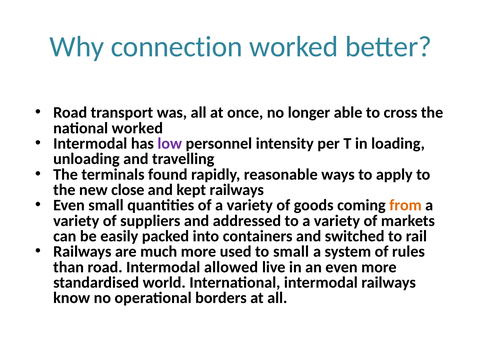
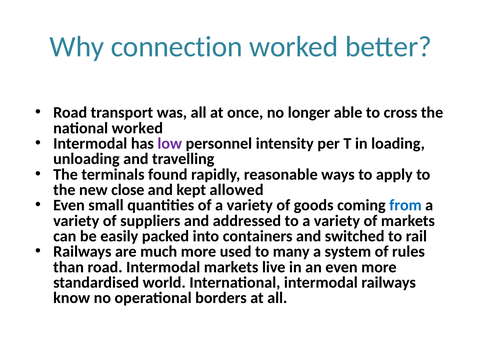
kept railways: railways -> allowed (237, 190)
from colour: orange -> blue (405, 205)
to small: small -> many (291, 251)
Intermodal allowed: allowed -> markets (231, 267)
